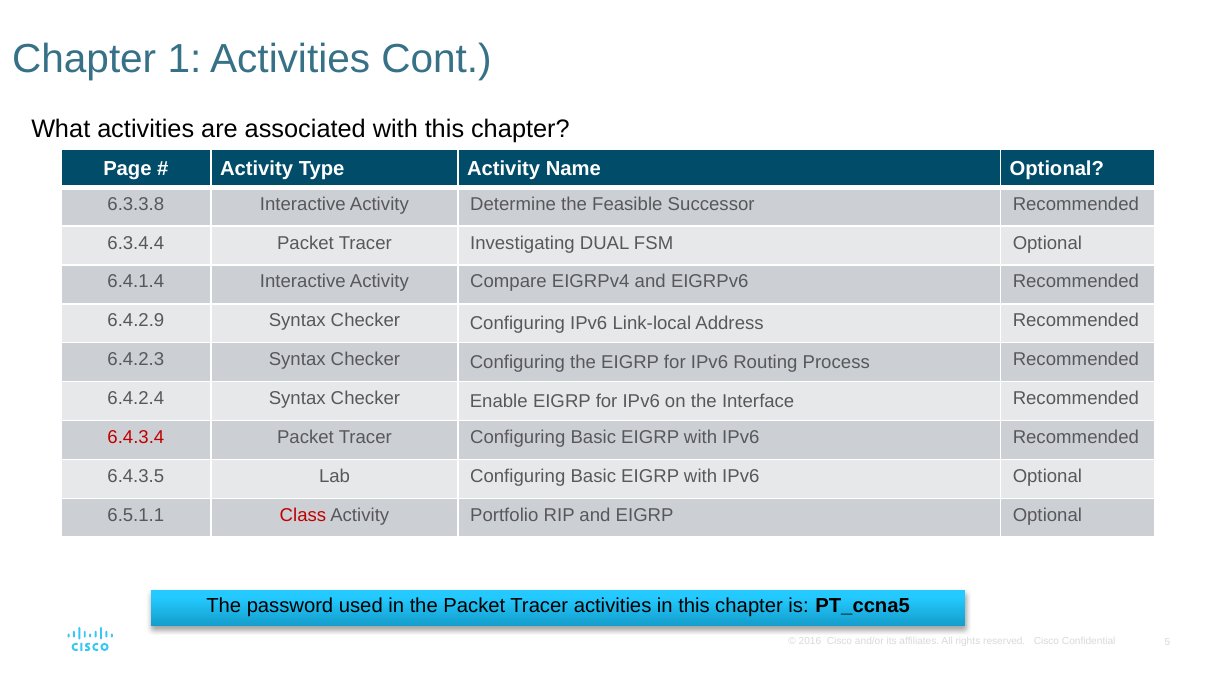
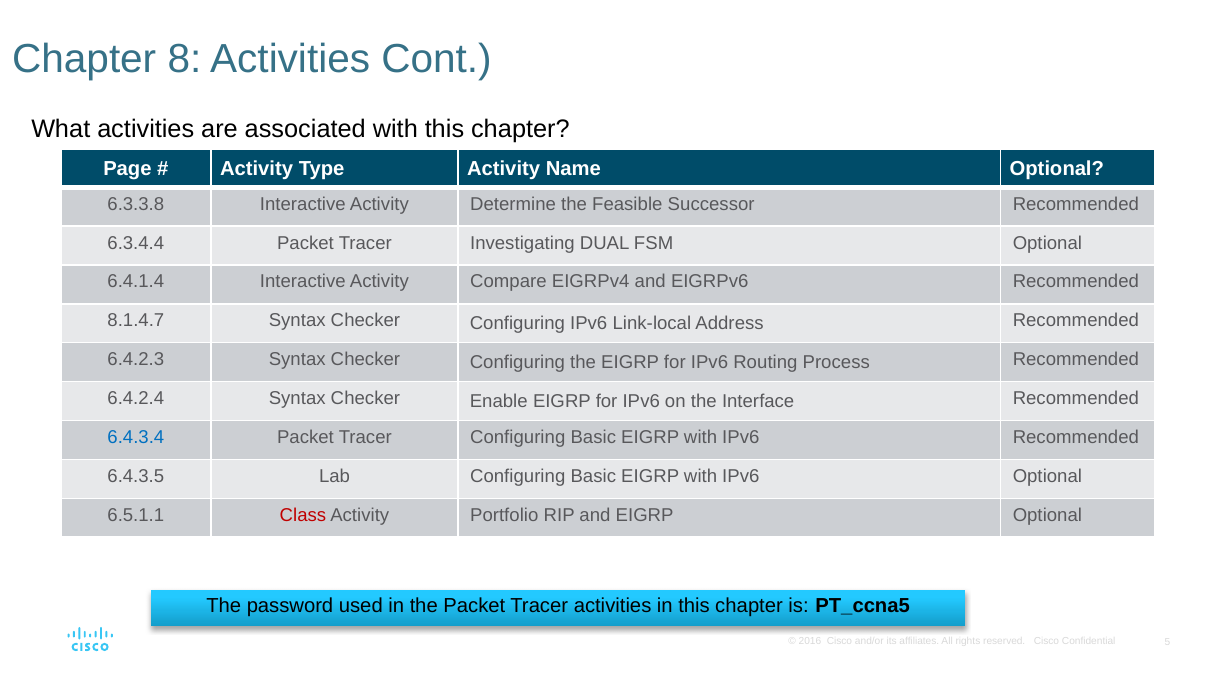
1: 1 -> 8 (184, 59)
6.4.2.9: 6.4.2.9 -> 8.1.4.7 (136, 321)
6.4.3.4 colour: red -> blue (136, 437)
